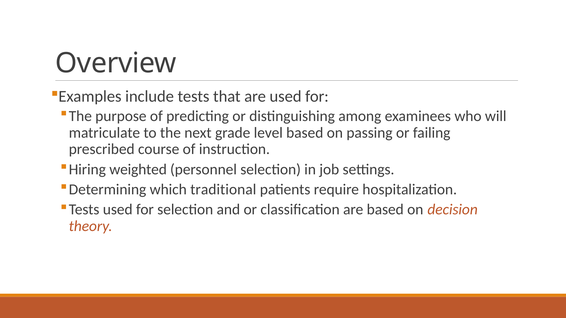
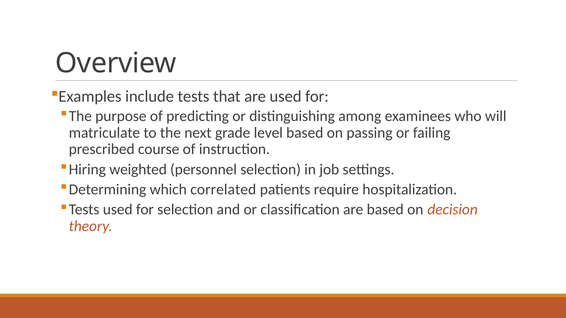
traditional: traditional -> correlated (223, 190)
